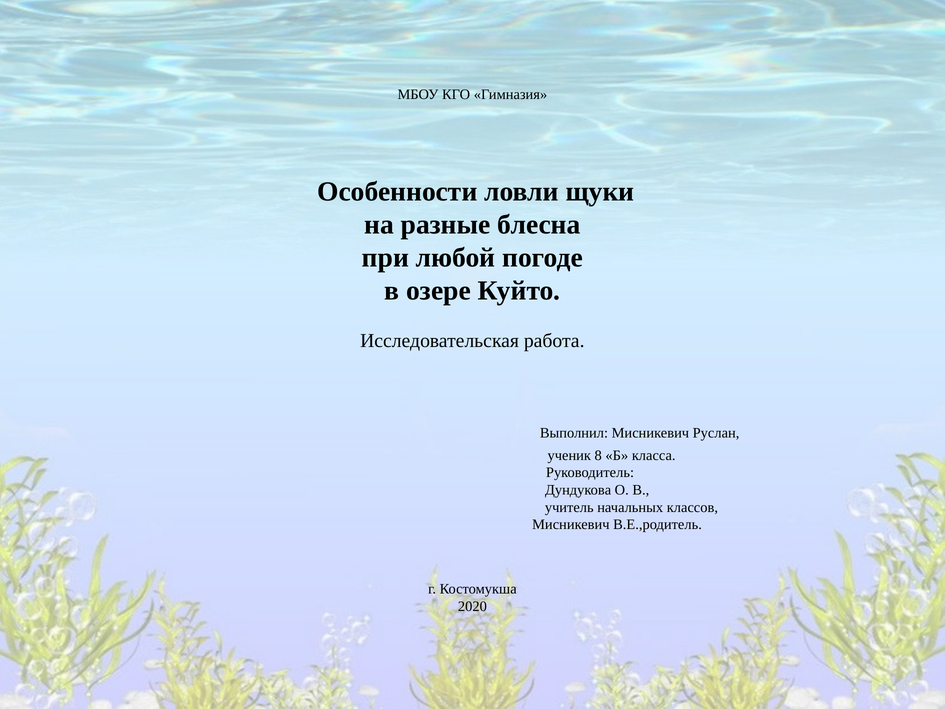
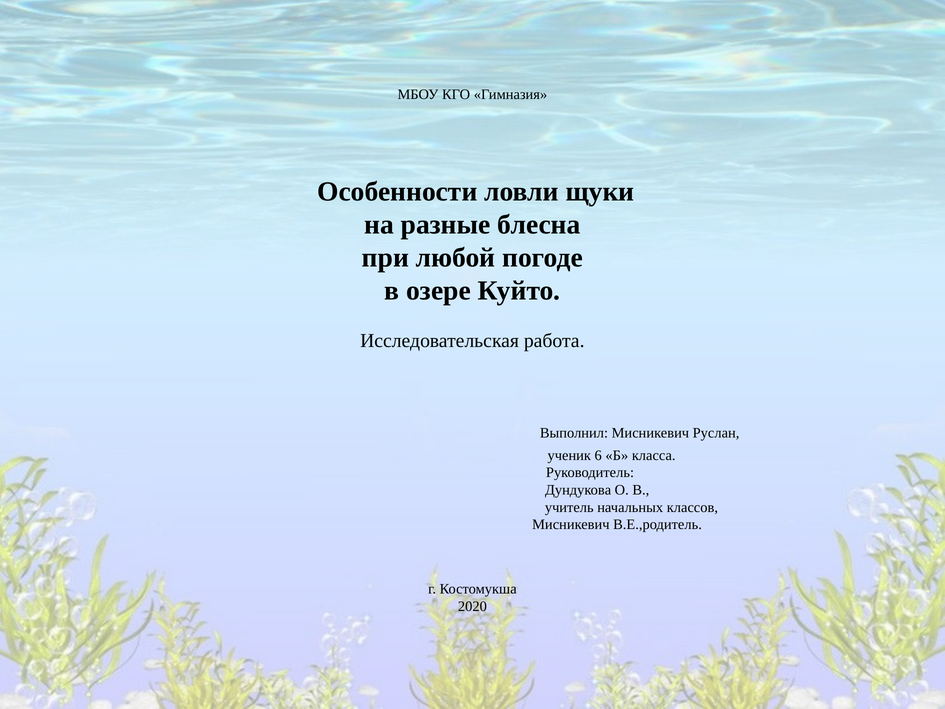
8: 8 -> 6 (598, 455)
